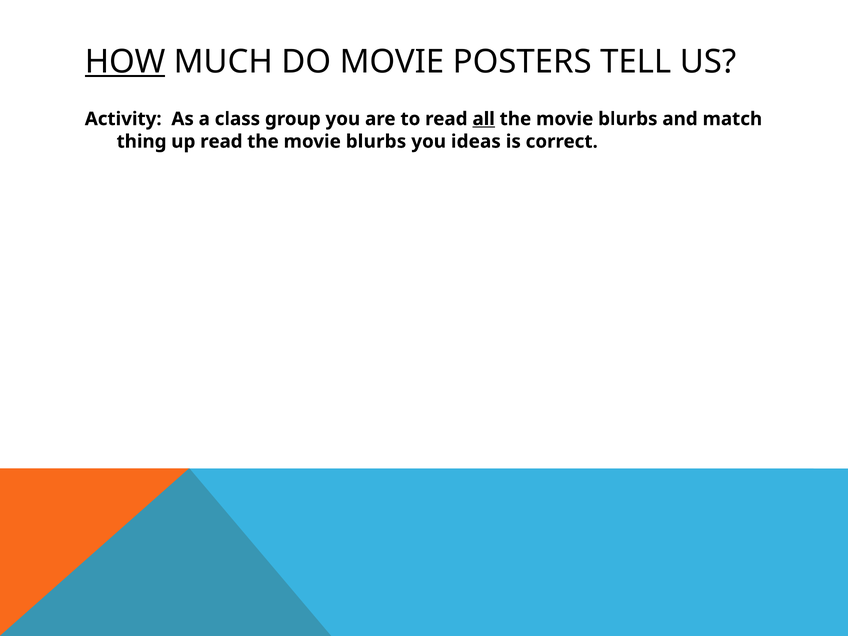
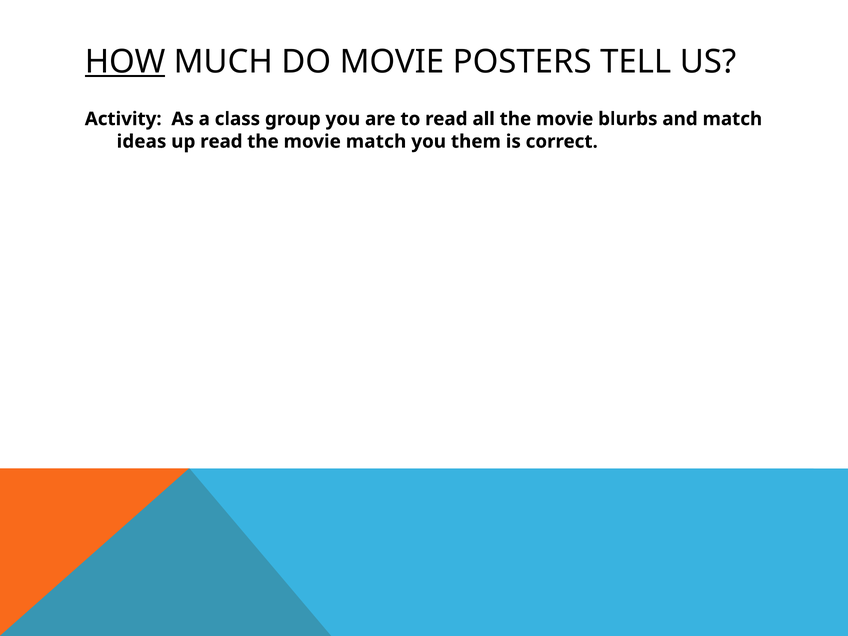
all underline: present -> none (484, 119)
thing: thing -> ideas (142, 142)
blurbs: blurbs -> match (376, 142)
ideas: ideas -> them (476, 142)
